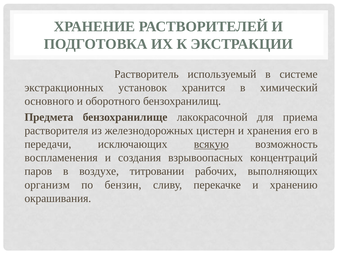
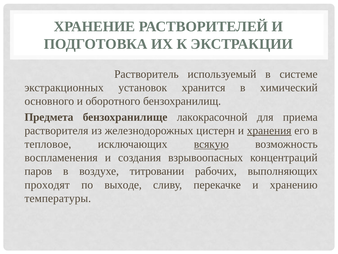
хранения underline: none -> present (269, 130)
передачи: передачи -> тепловое (48, 144)
организм: организм -> проходят (47, 184)
бензин: бензин -> выходе (123, 184)
окрашивания: окрашивания -> температуры (58, 198)
